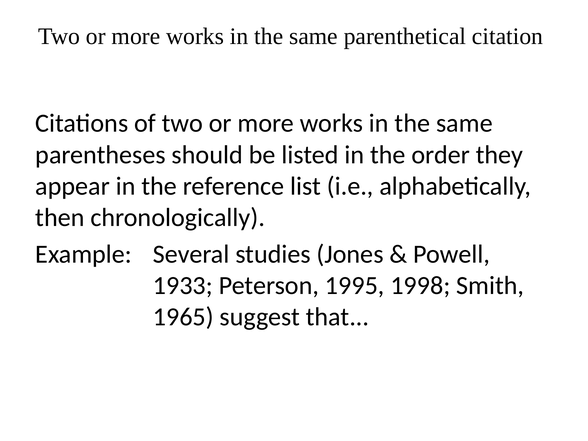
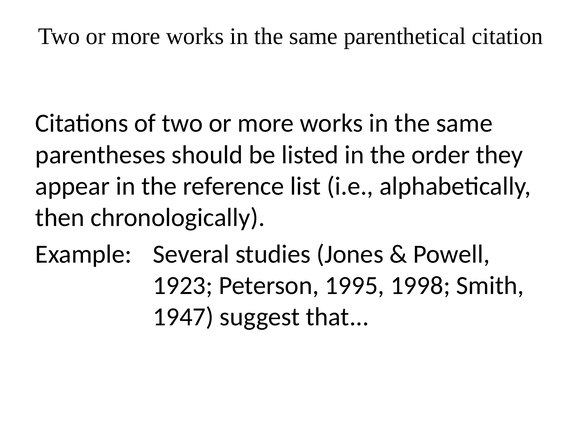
1933: 1933 -> 1923 (183, 286)
1965: 1965 -> 1947 (183, 317)
